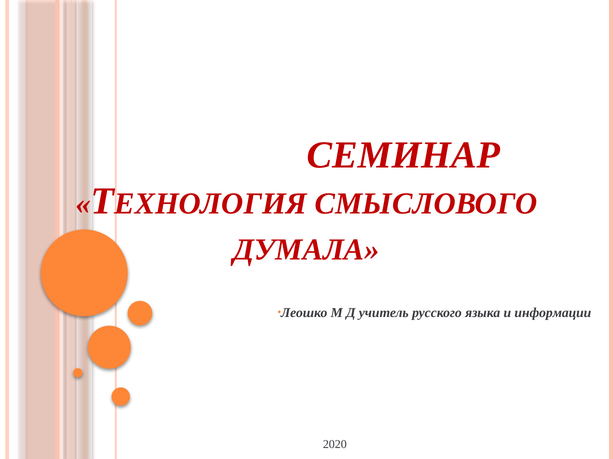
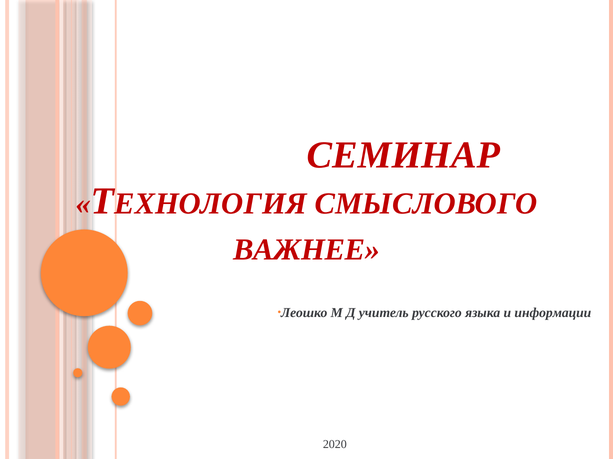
ДУМАЛА: ДУМАЛА -> ВАЖНЕЕ (307, 250)
